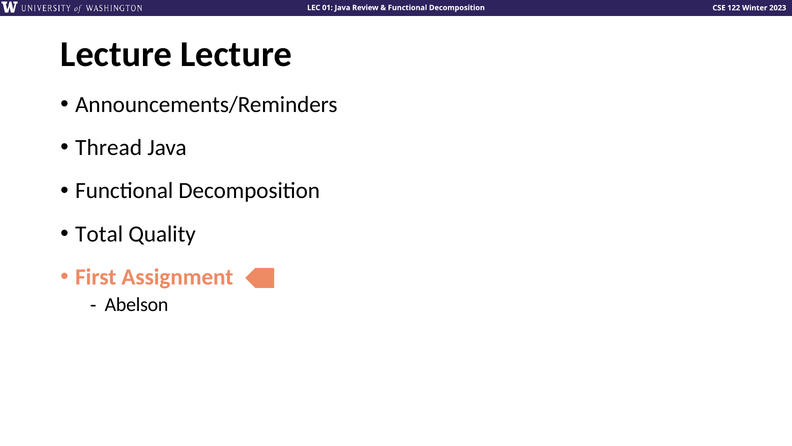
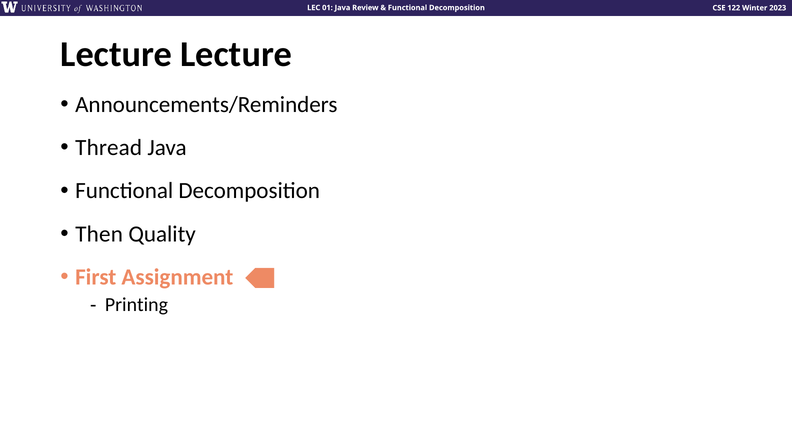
Total: Total -> Then (99, 234)
Abelson: Abelson -> Printing (136, 304)
